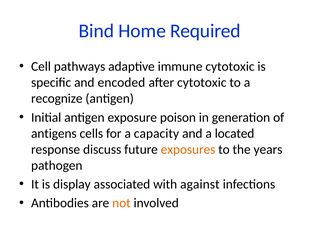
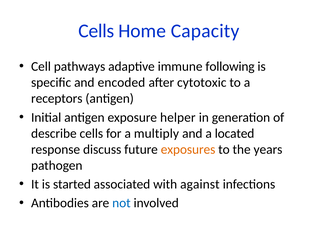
Bind: Bind -> Cells (96, 31)
Required: Required -> Capacity (205, 31)
immune cytotoxic: cytotoxic -> following (230, 66)
recognize: recognize -> receptors (57, 98)
poison: poison -> helper (178, 117)
antigens: antigens -> describe (54, 133)
capacity: capacity -> multiply (156, 133)
display: display -> started (72, 184)
not colour: orange -> blue (121, 202)
